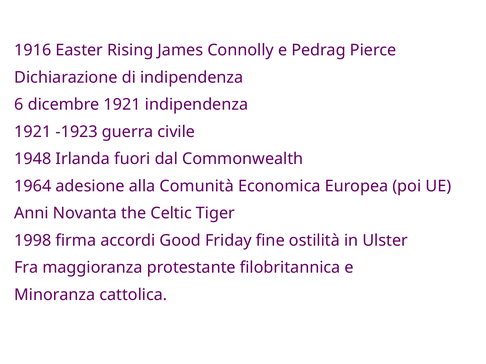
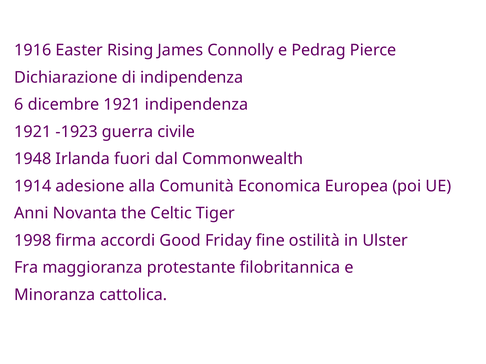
1964: 1964 -> 1914 (33, 186)
